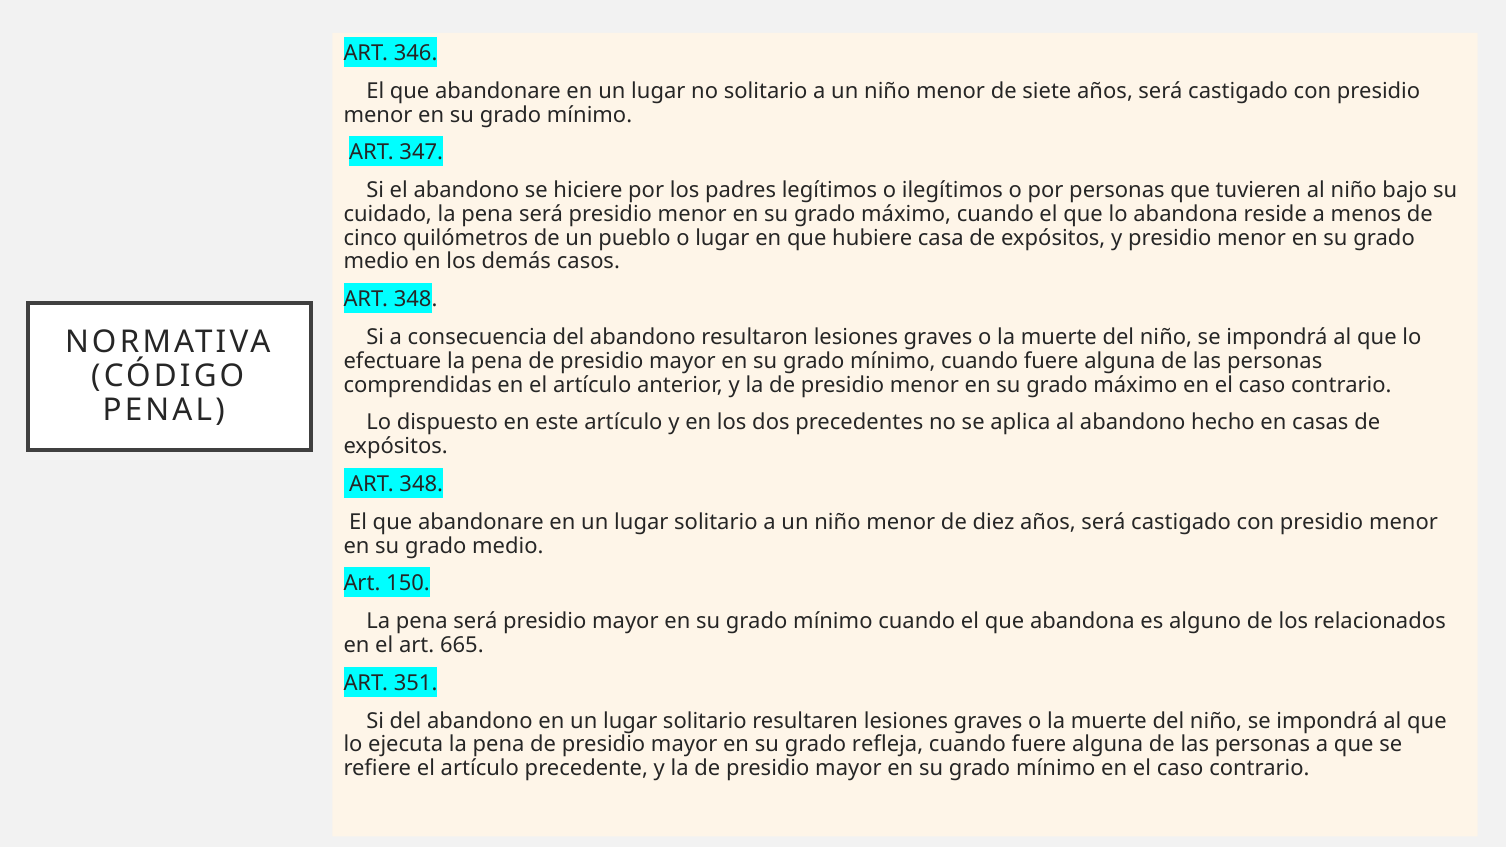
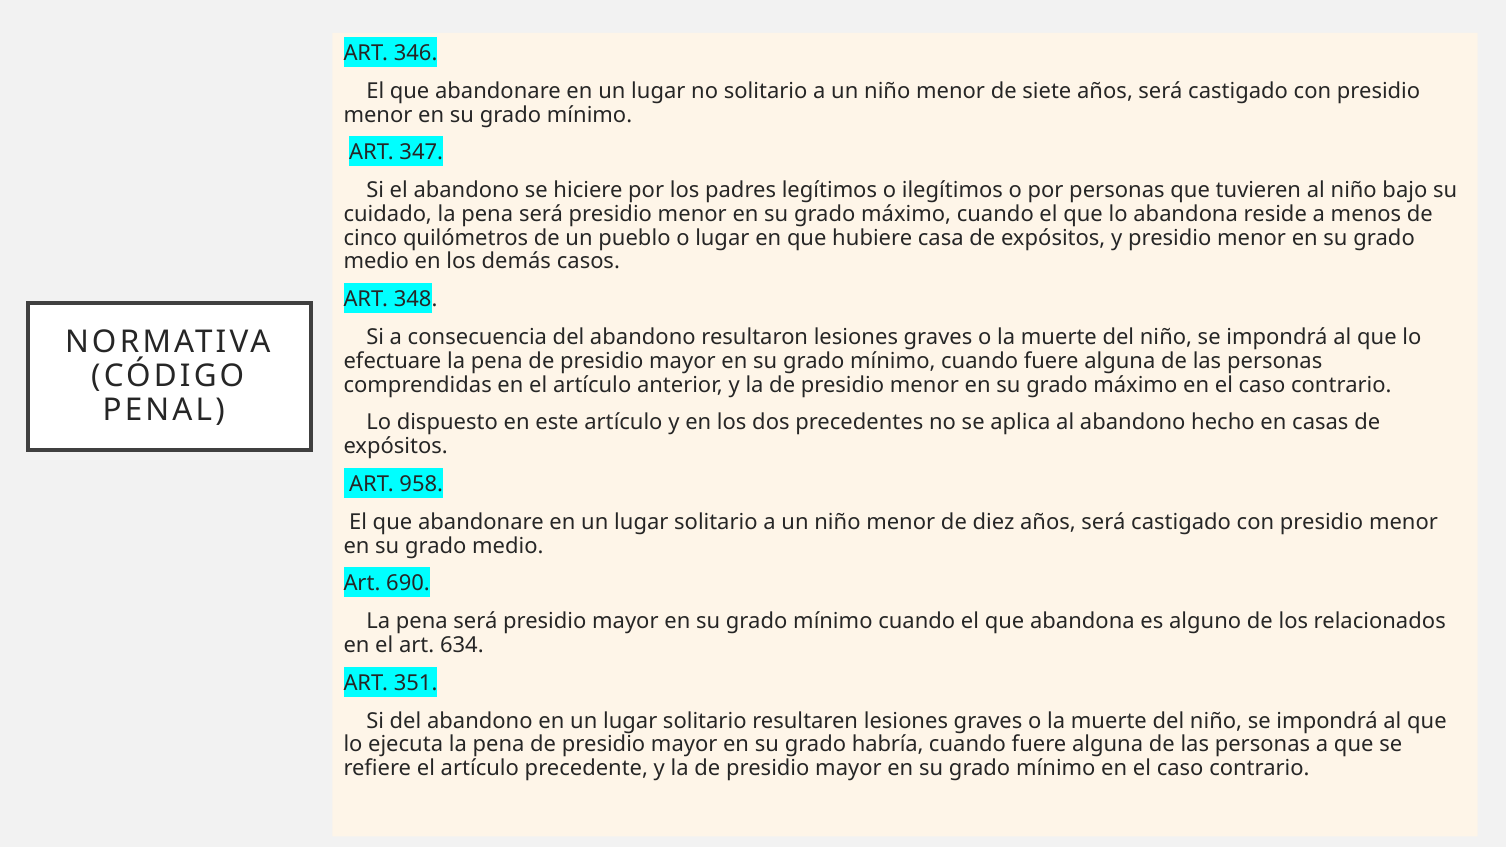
348: 348 -> 958 (421, 484)
150: 150 -> 690 (408, 584)
665: 665 -> 634 (462, 645)
refleja: refleja -> habría (888, 745)
